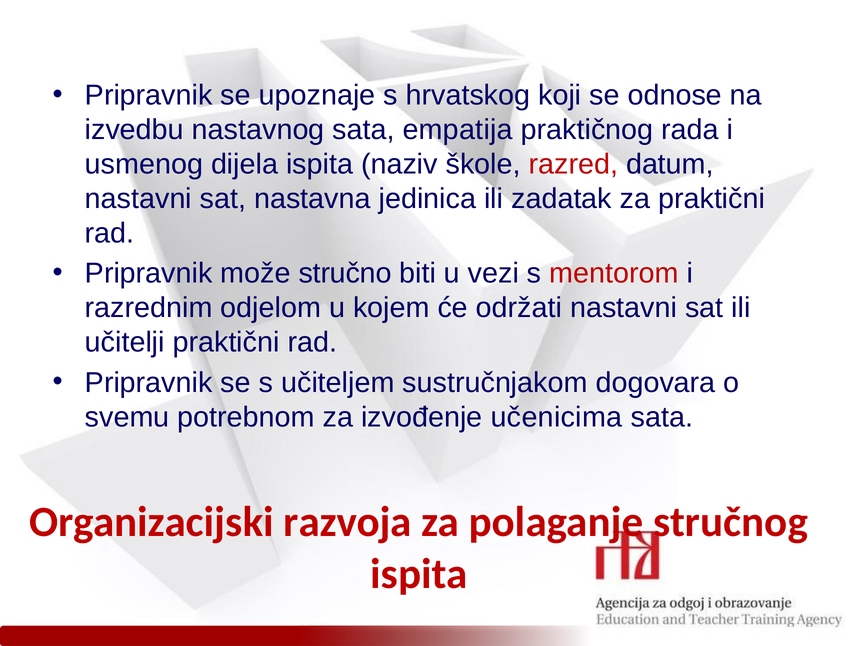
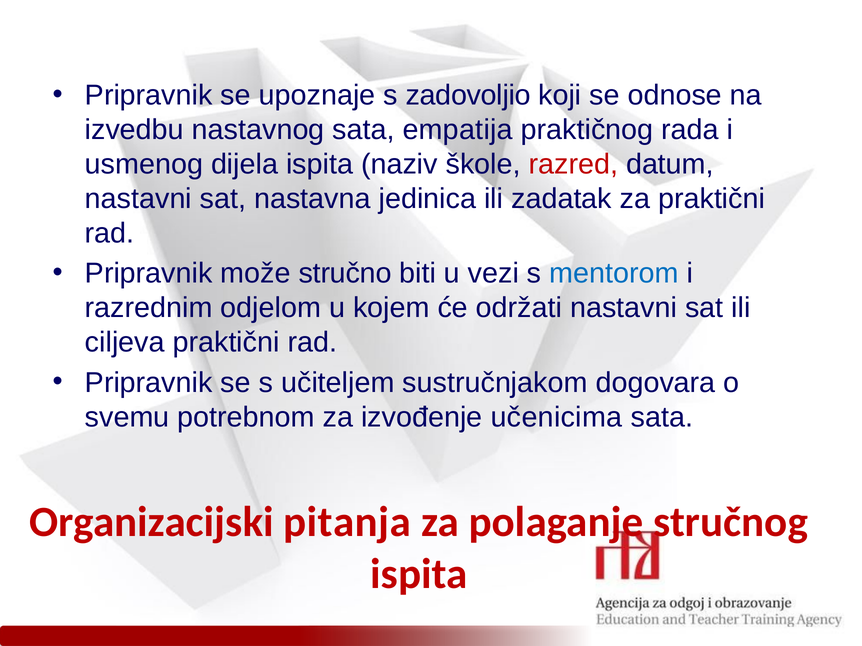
hrvatskog: hrvatskog -> zadovoljio (468, 96)
mentorom colour: red -> blue (614, 274)
učitelji: učitelji -> ciljeva (125, 343)
razvoja: razvoja -> pitanja (347, 523)
